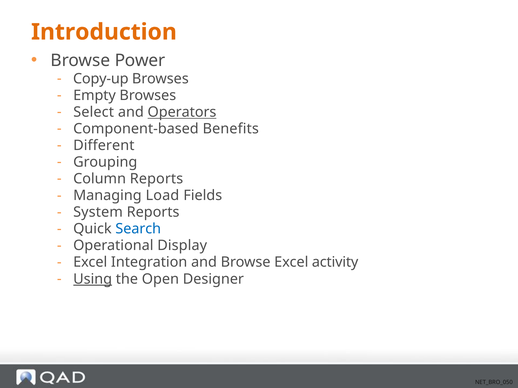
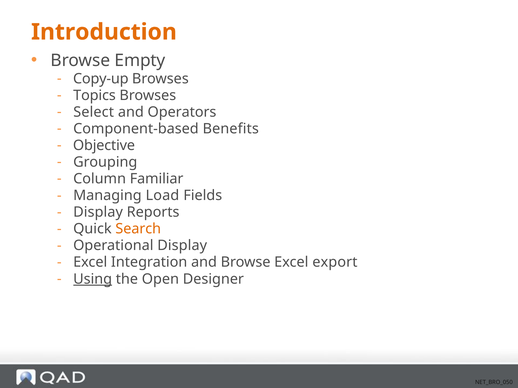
Power: Power -> Empty (140, 61)
Empty: Empty -> Topics (94, 96)
Operators underline: present -> none (182, 112)
Different: Different -> Objective (104, 146)
Column Reports: Reports -> Familiar (157, 179)
System: System -> Display (98, 212)
Search colour: blue -> orange (138, 229)
activity: activity -> export (335, 263)
